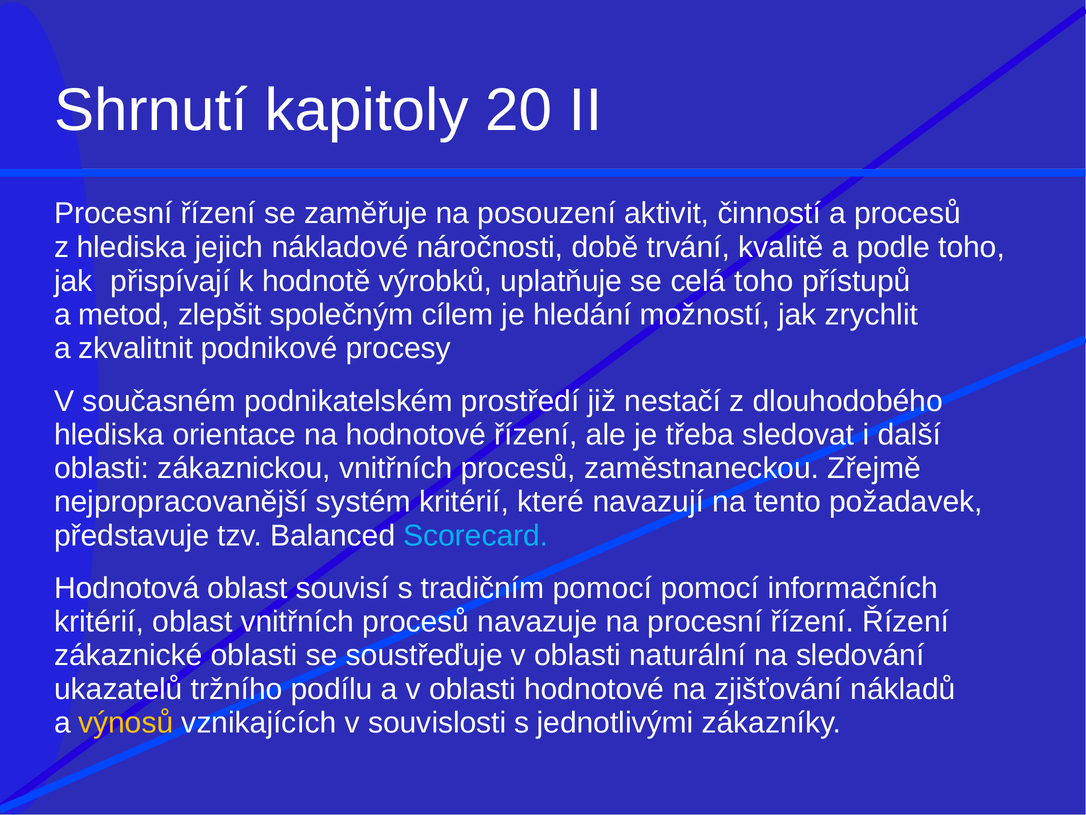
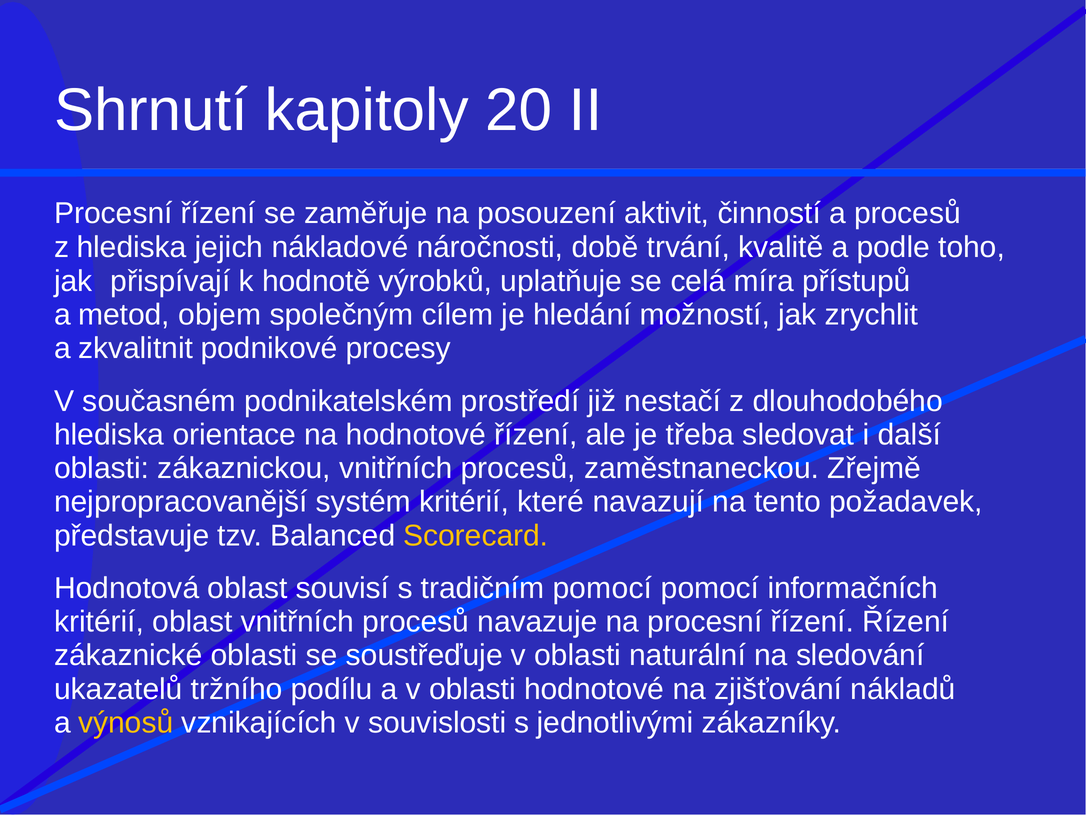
celá toho: toho -> míra (764, 281)
zlepšit: zlepšit -> objem (220, 315)
Scorecard colour: light blue -> yellow (476, 535)
